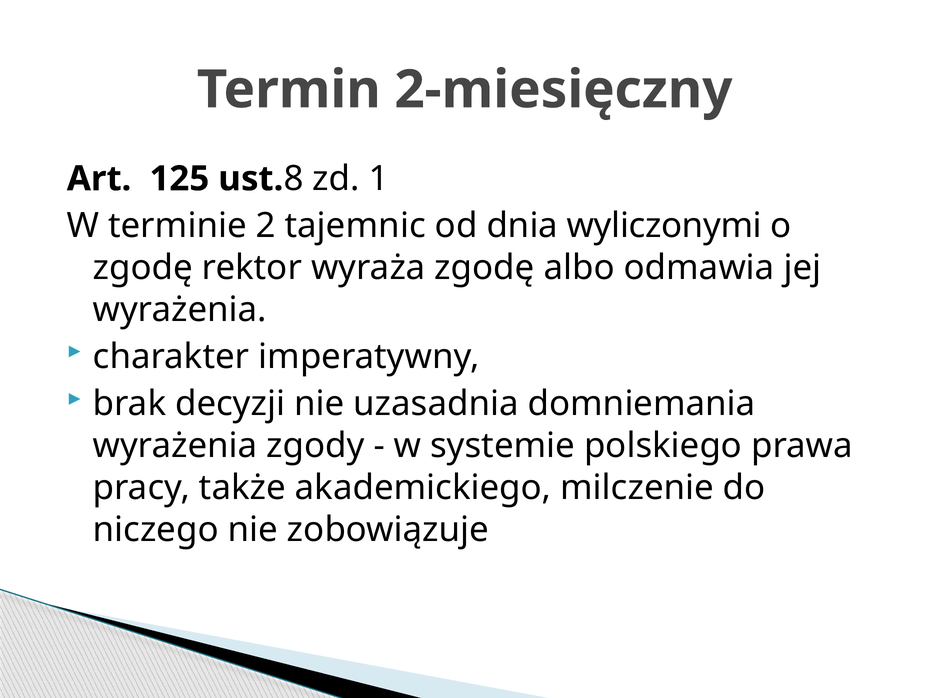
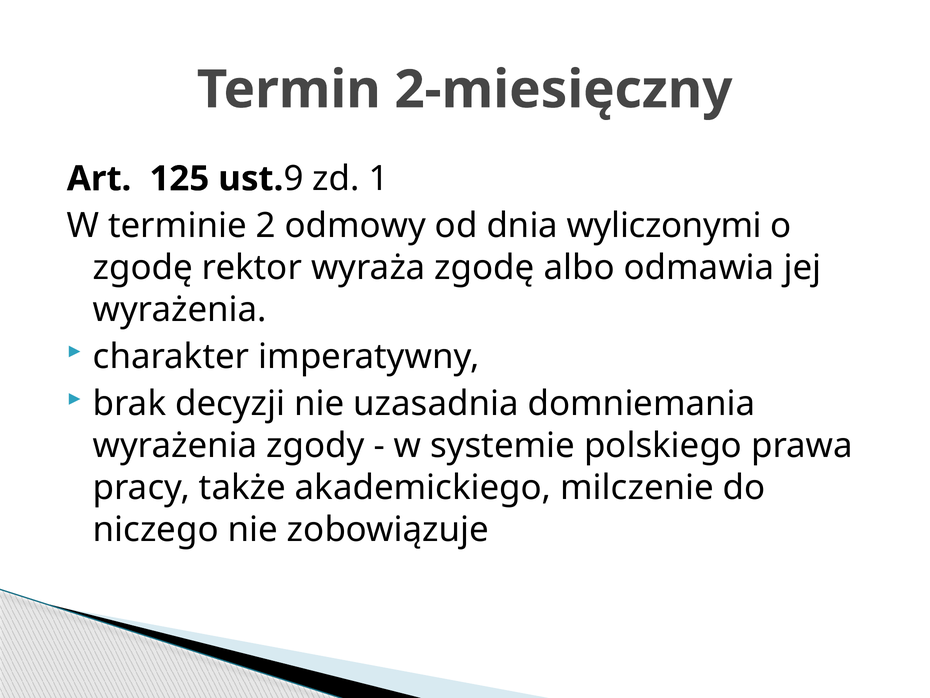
8: 8 -> 9 (293, 179)
tajemnic: tajemnic -> odmowy (355, 226)
